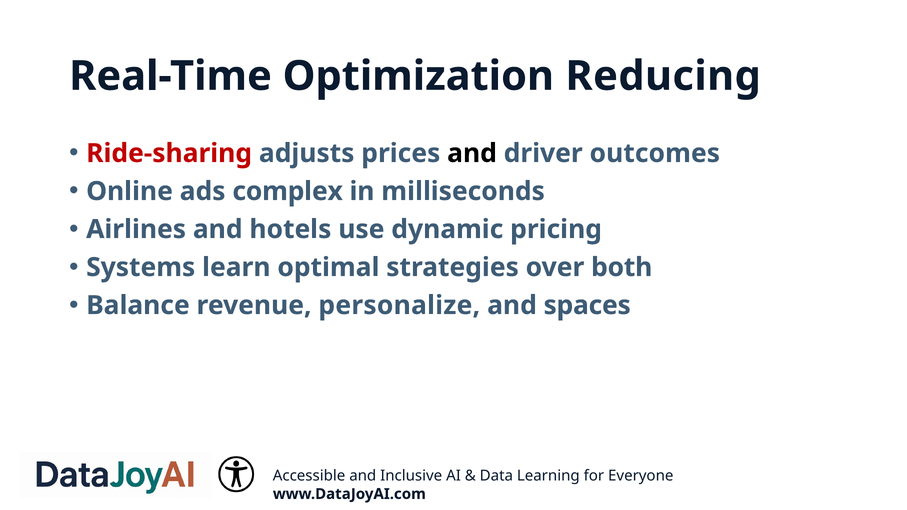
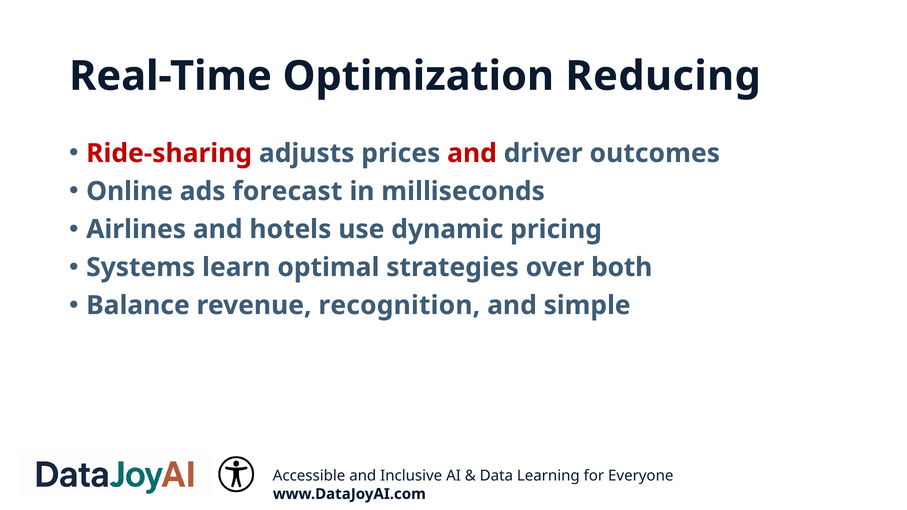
and colour: black -> red (472, 153)
complex: complex -> forecast (287, 191)
personalize: personalize -> recognition (399, 305)
spaces: spaces -> simple (587, 305)
